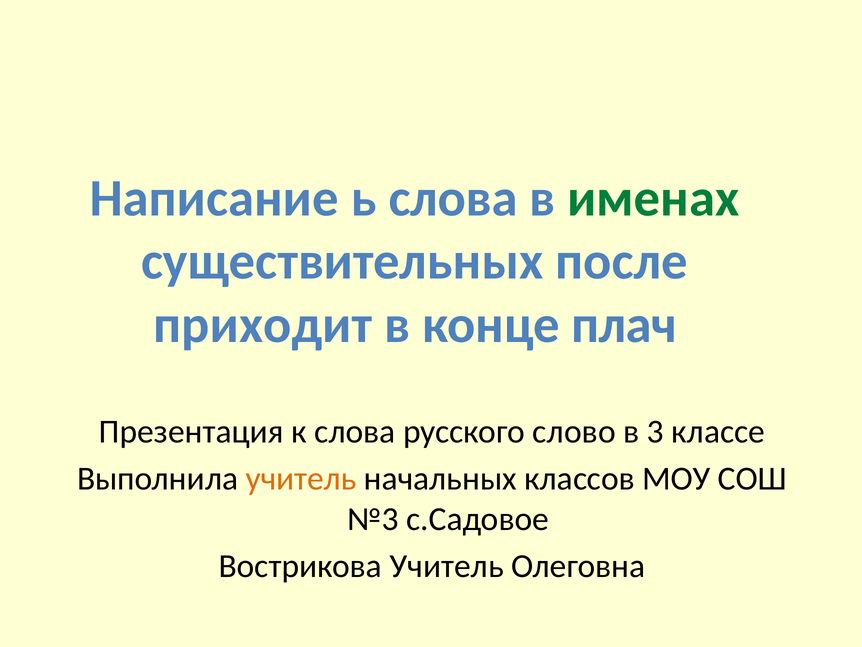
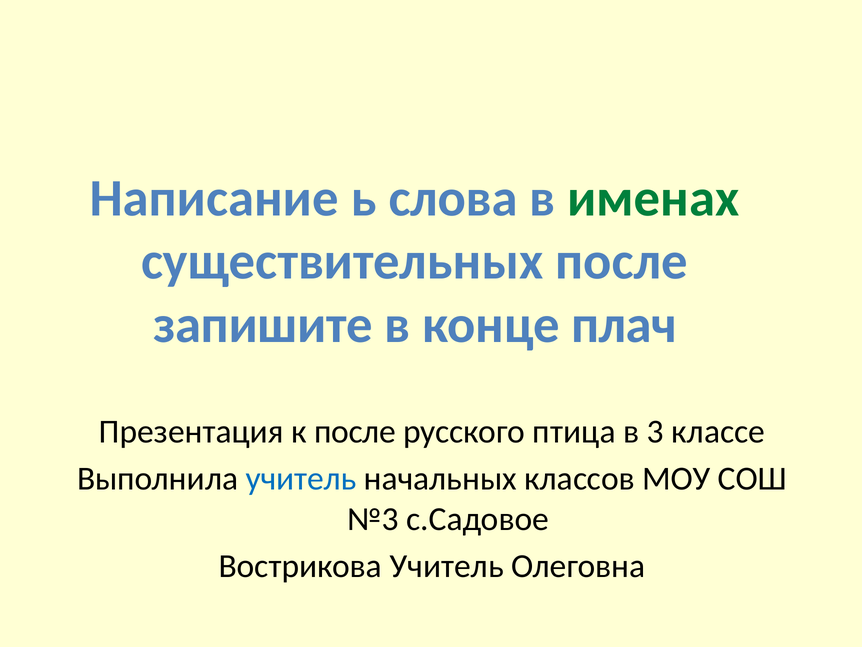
приходит: приходит -> запишите (263, 324)
к слова: слова -> после (355, 431)
слово: слово -> птица (574, 431)
учитель colour: orange -> blue (301, 478)
